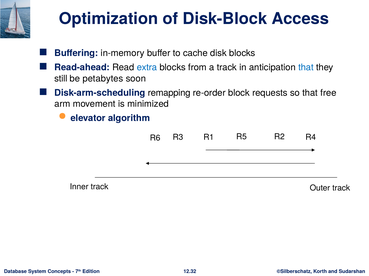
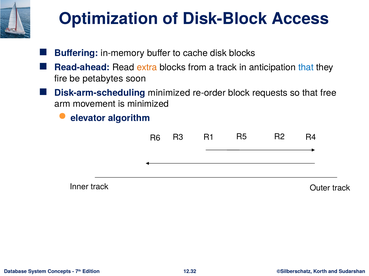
extra colour: blue -> orange (147, 68)
still: still -> fire (61, 79)
Disk-arm-scheduling remapping: remapping -> minimized (169, 93)
